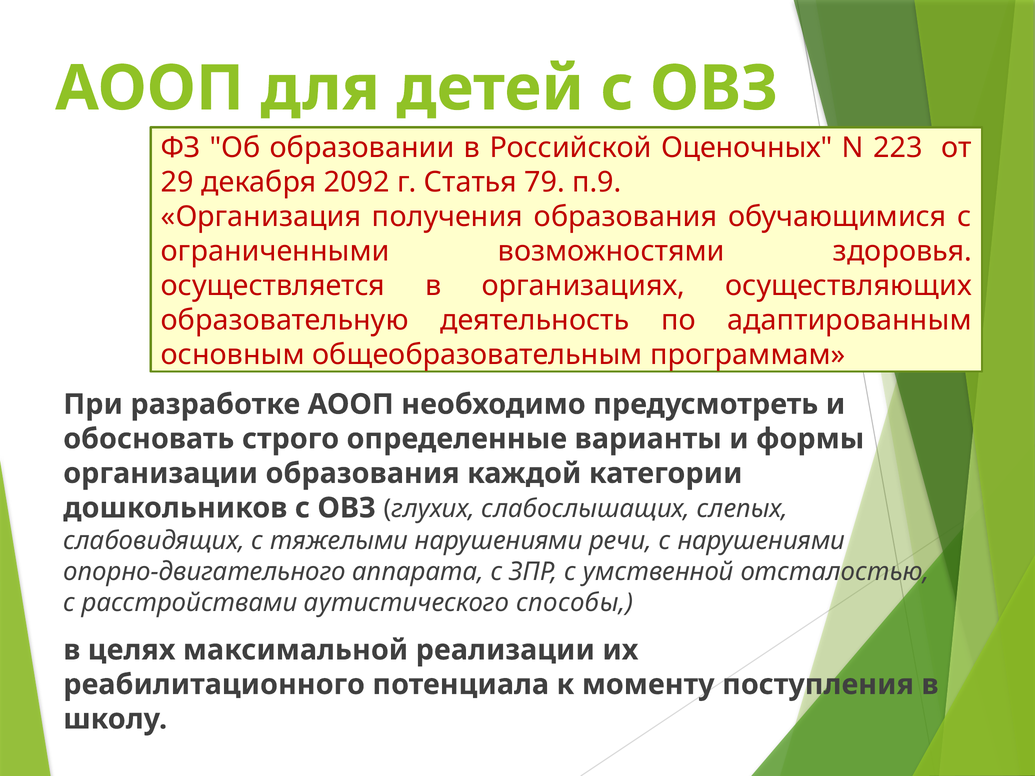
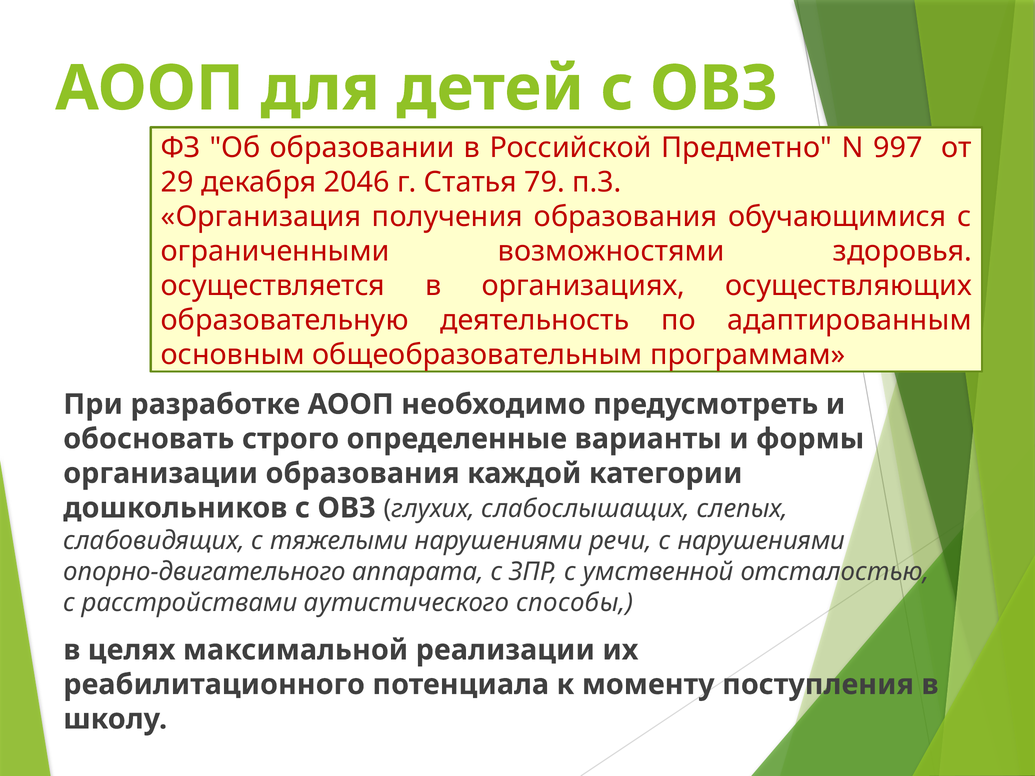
Оценочных: Оценочных -> Предметно (747, 148)
223: 223 -> 997 (898, 148)
2092: 2092 -> 2046 (357, 183)
п.9: п.9 -> п.3 (597, 183)
